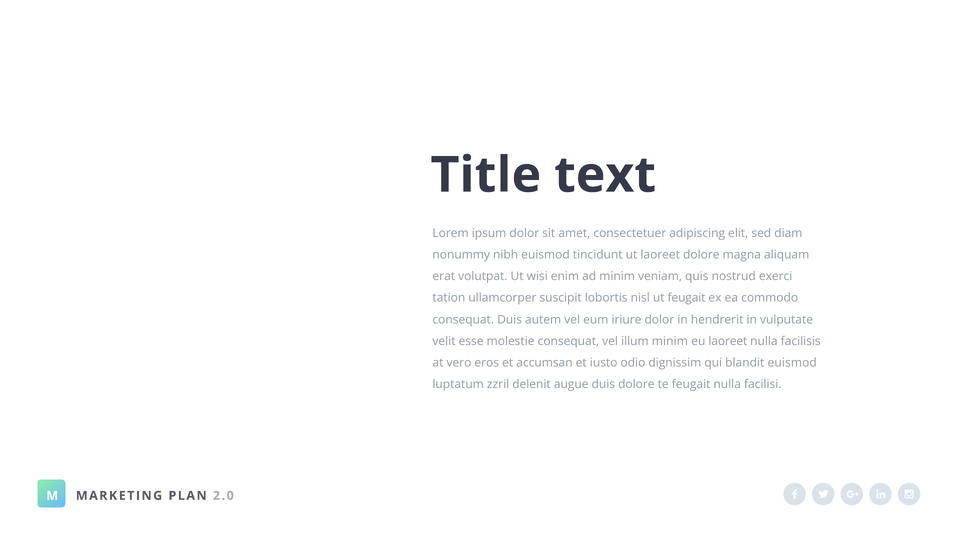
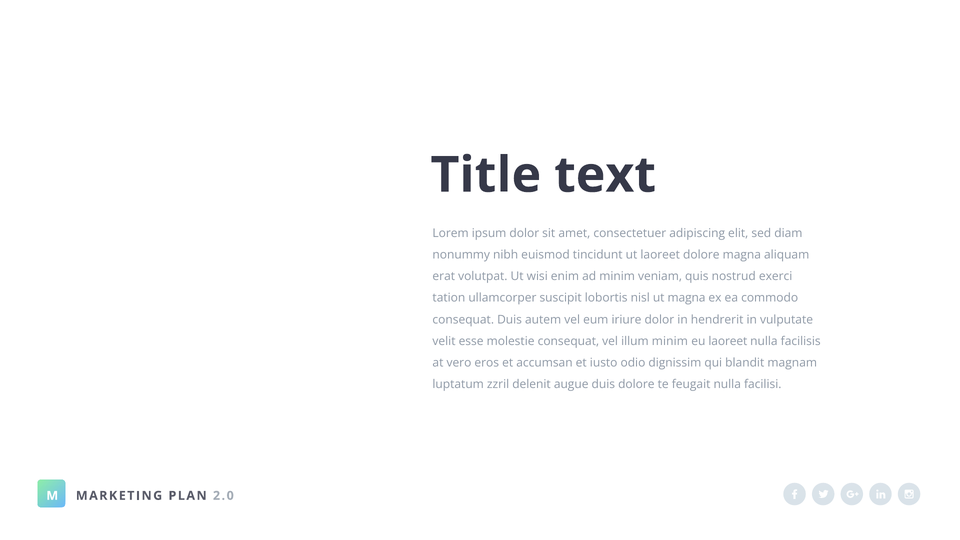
ut feugait: feugait -> magna (687, 298)
blandit euismod: euismod -> magnam (792, 363)
